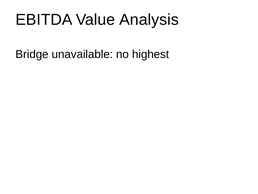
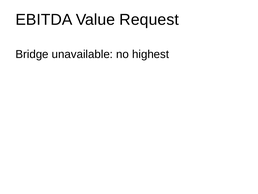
Analysis: Analysis -> Request (149, 20)
